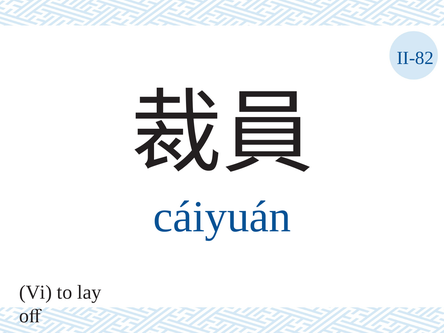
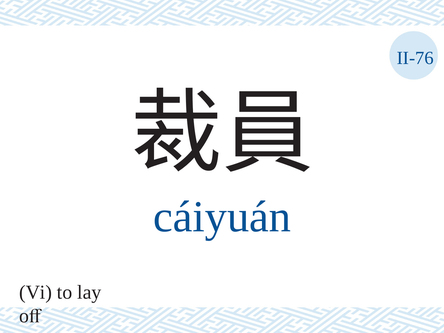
II-82: II-82 -> II-76 (415, 58)
